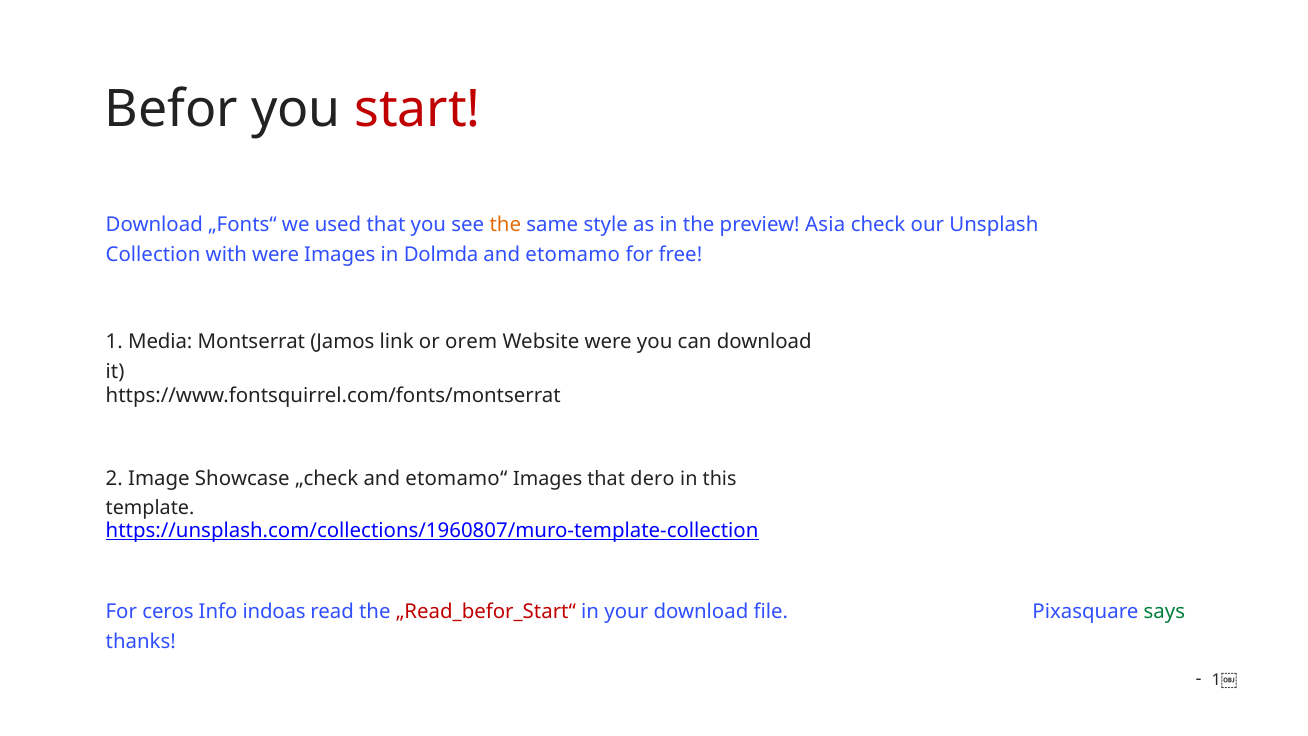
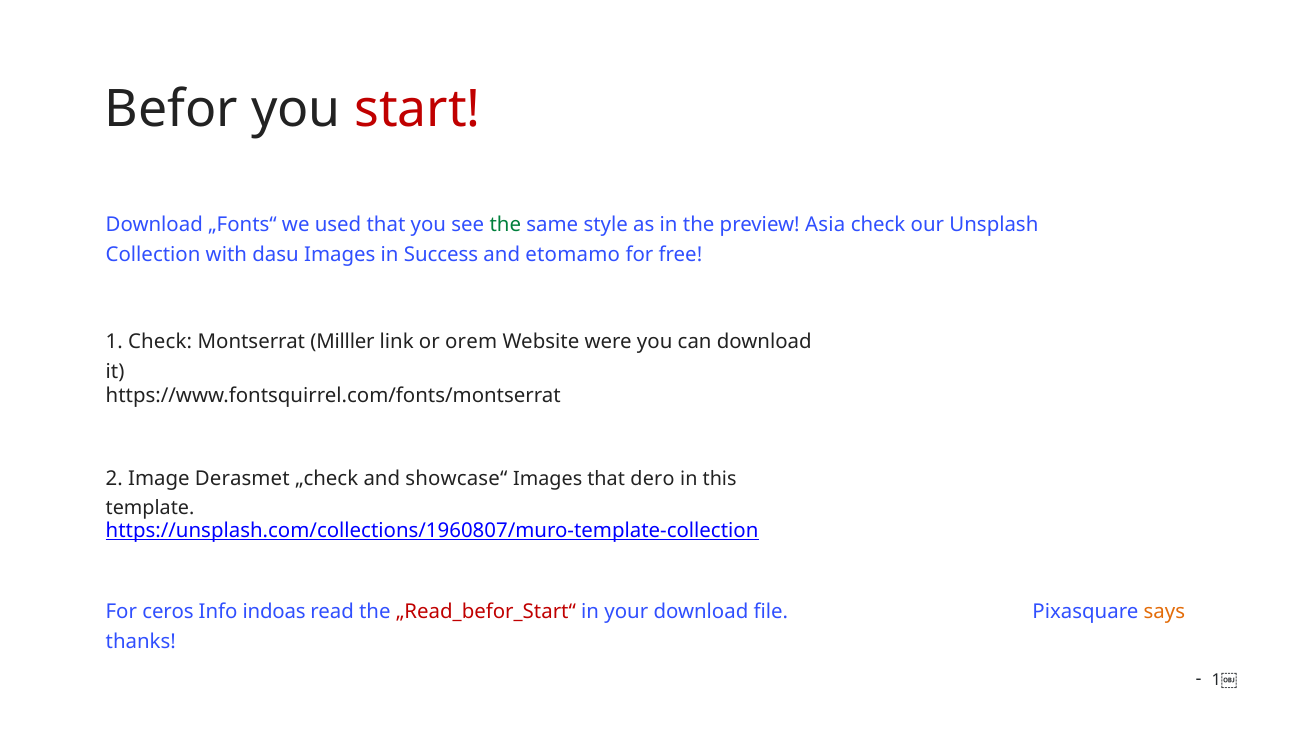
the colour: orange -> green (505, 225)
with were: were -> dasu (276, 254)
Dolmda: Dolmda -> Success (441, 254)
1 Media: Media -> Check (160, 342)
Jamos: Jamos -> Milller (342, 342)
Showcase: Showcase -> Derasmet (242, 479)
etomamo“: etomamo“ -> showcase“ (456, 479)
says colour: green -> orange (1164, 612)
